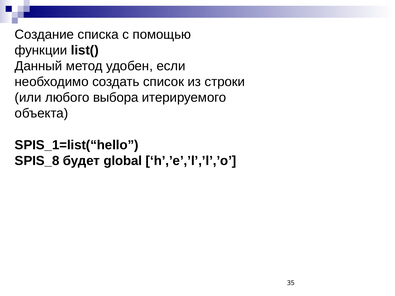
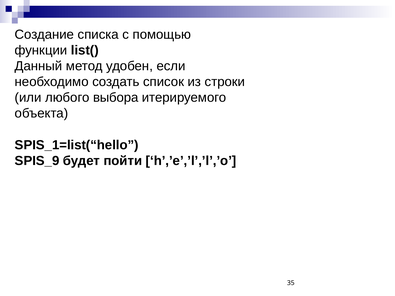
SPIS_8: SPIS_8 -> SPIS_9 (37, 161)
global: global -> пойти (123, 161)
